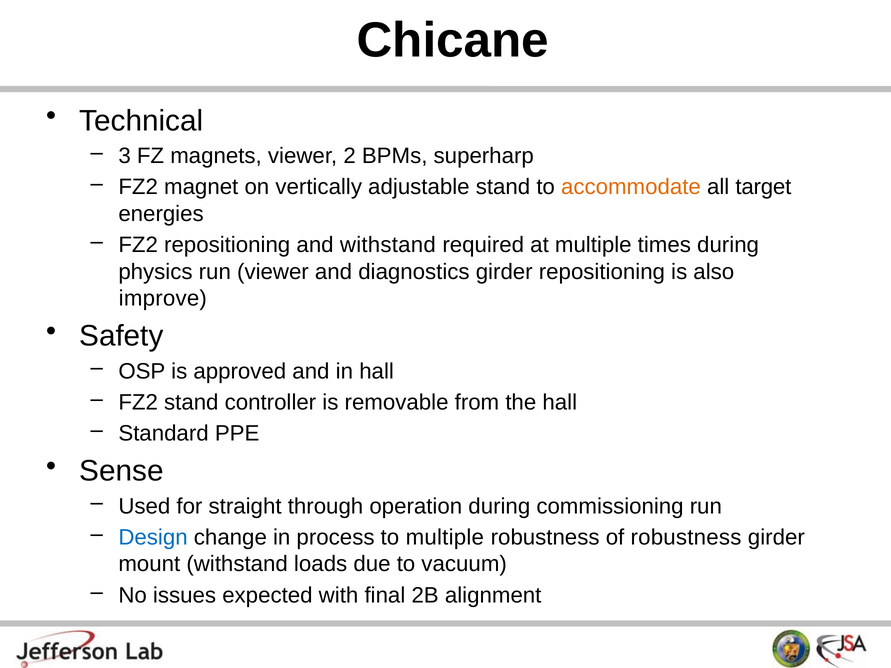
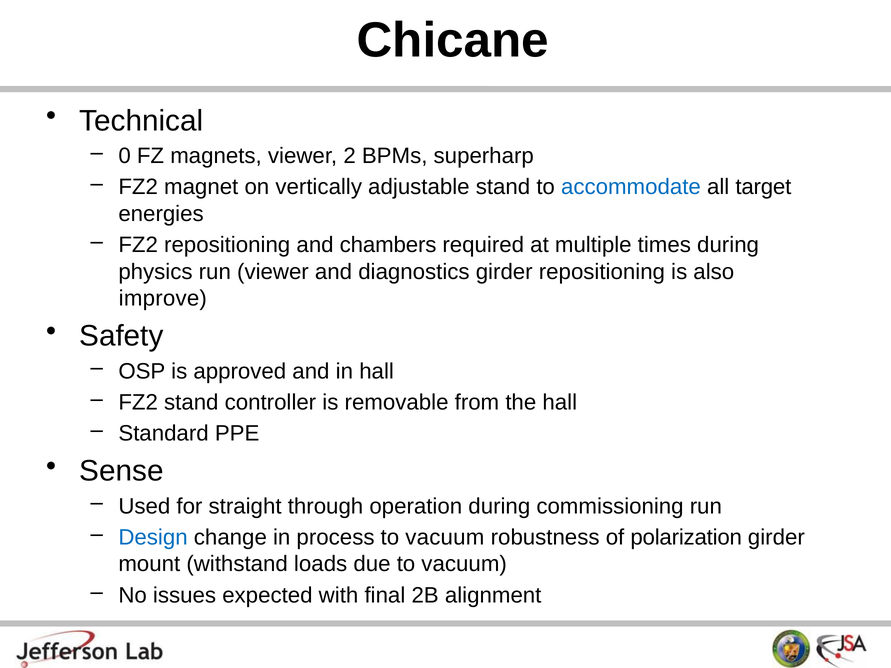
3: 3 -> 0 (125, 156)
accommodate colour: orange -> blue (631, 187)
and withstand: withstand -> chambers (388, 245)
process to multiple: multiple -> vacuum (445, 538)
of robustness: robustness -> polarization (686, 538)
